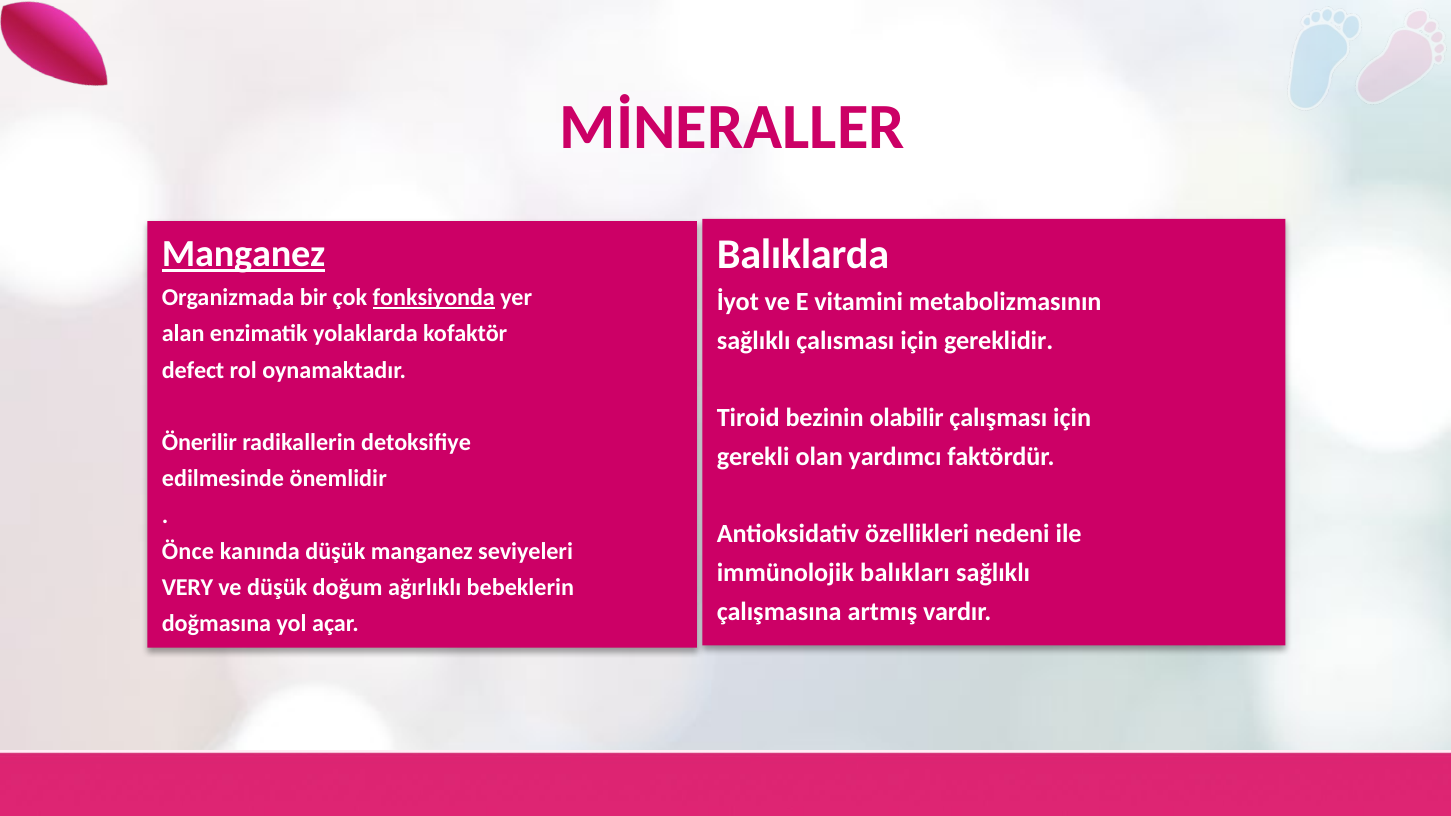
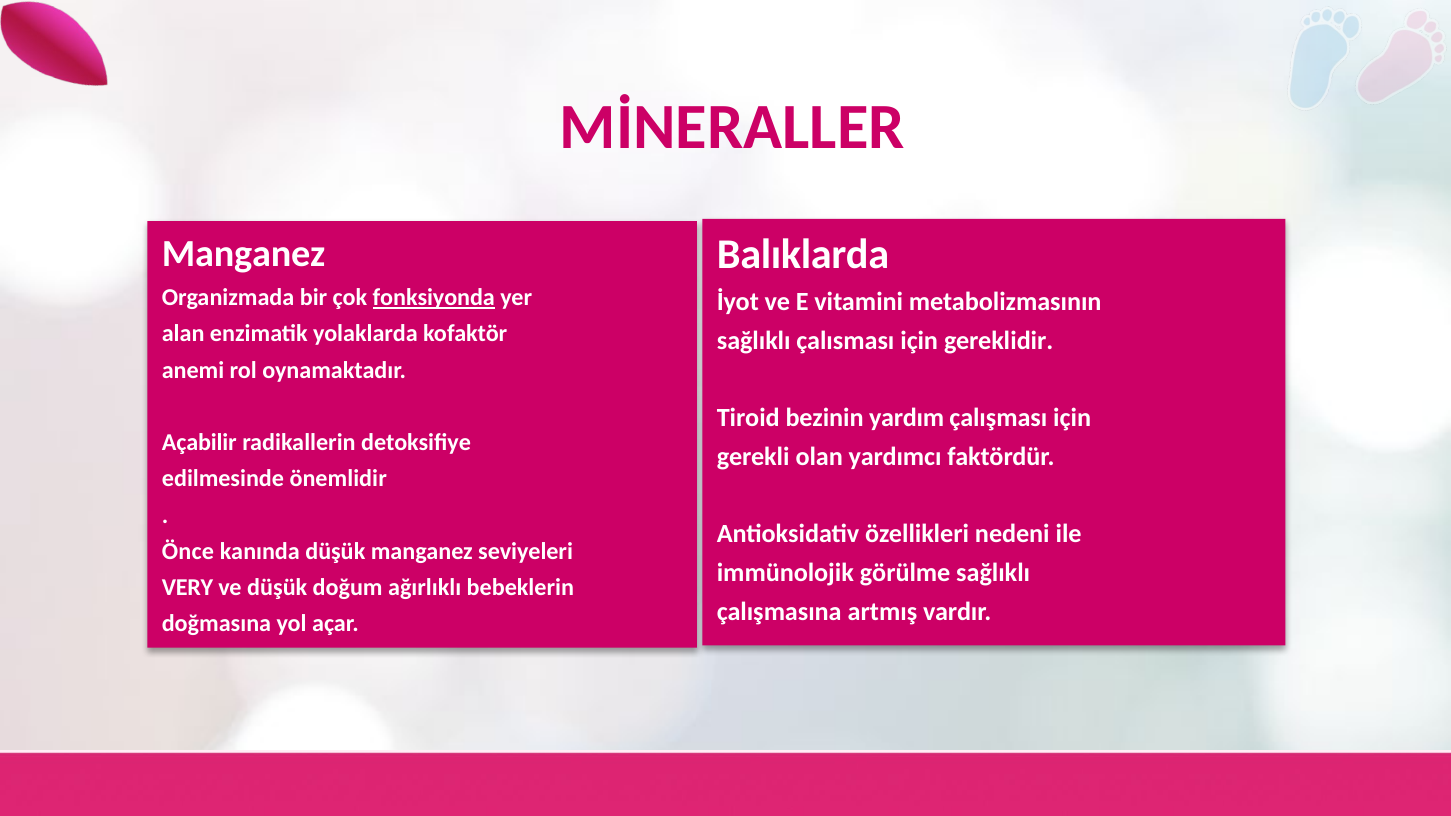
Manganez underline: present -> none (244, 254)
defect: defect -> anemi (193, 370)
olabilir: olabilir -> yardım (907, 418)
Önerilir: Önerilir -> Açabilir (199, 443)
balıkları: balıkları -> görülme (905, 573)
